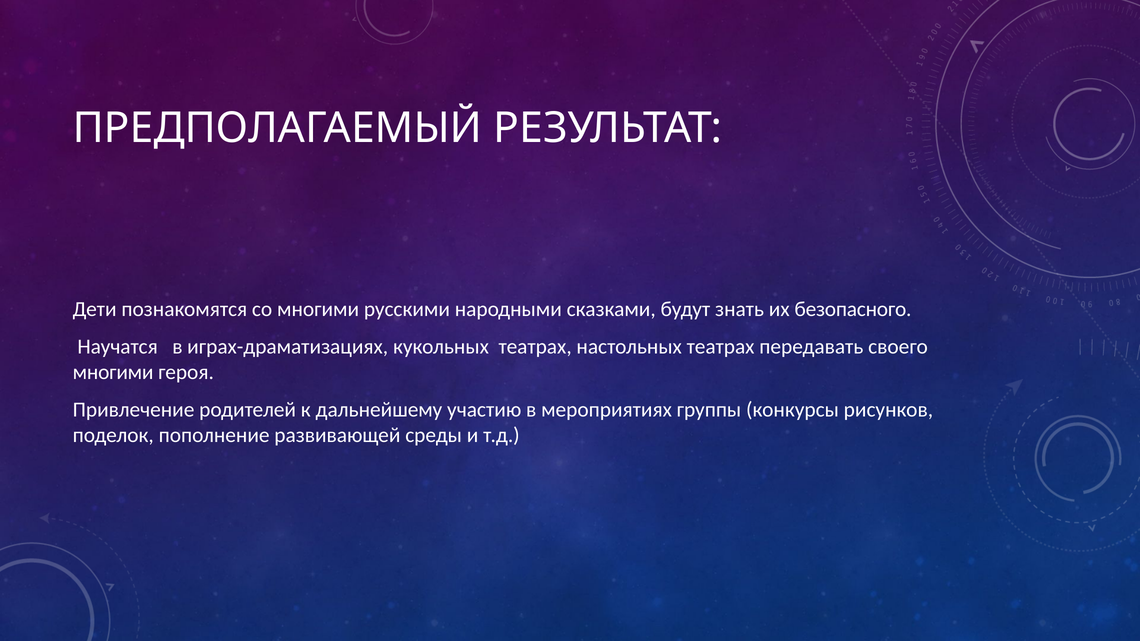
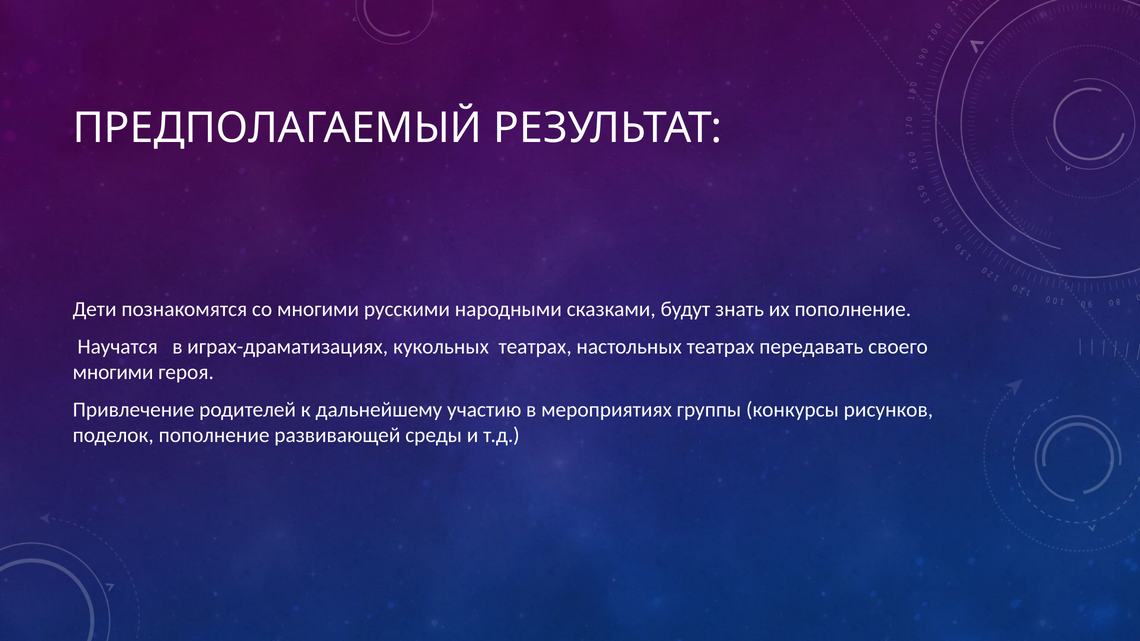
их безопасного: безопасного -> пополнение (853, 309)
